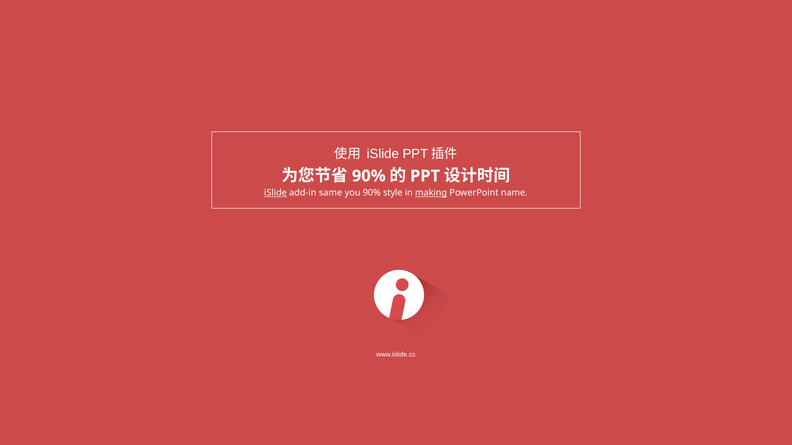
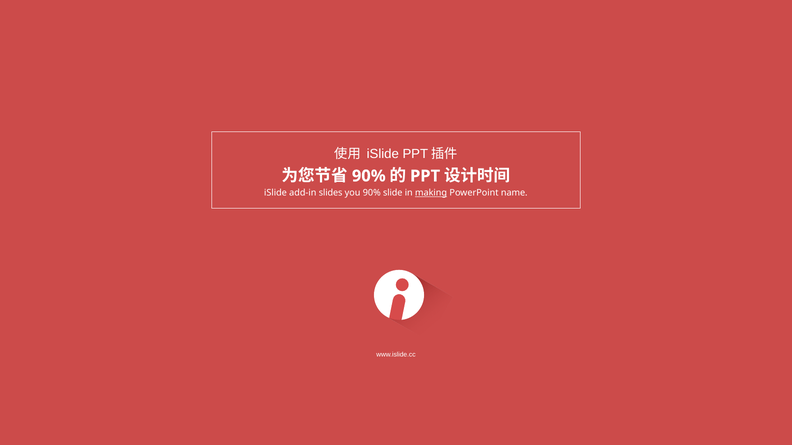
iSlide underline: present -> none (275, 193)
same: same -> slides (331, 193)
style: style -> slide (393, 193)
